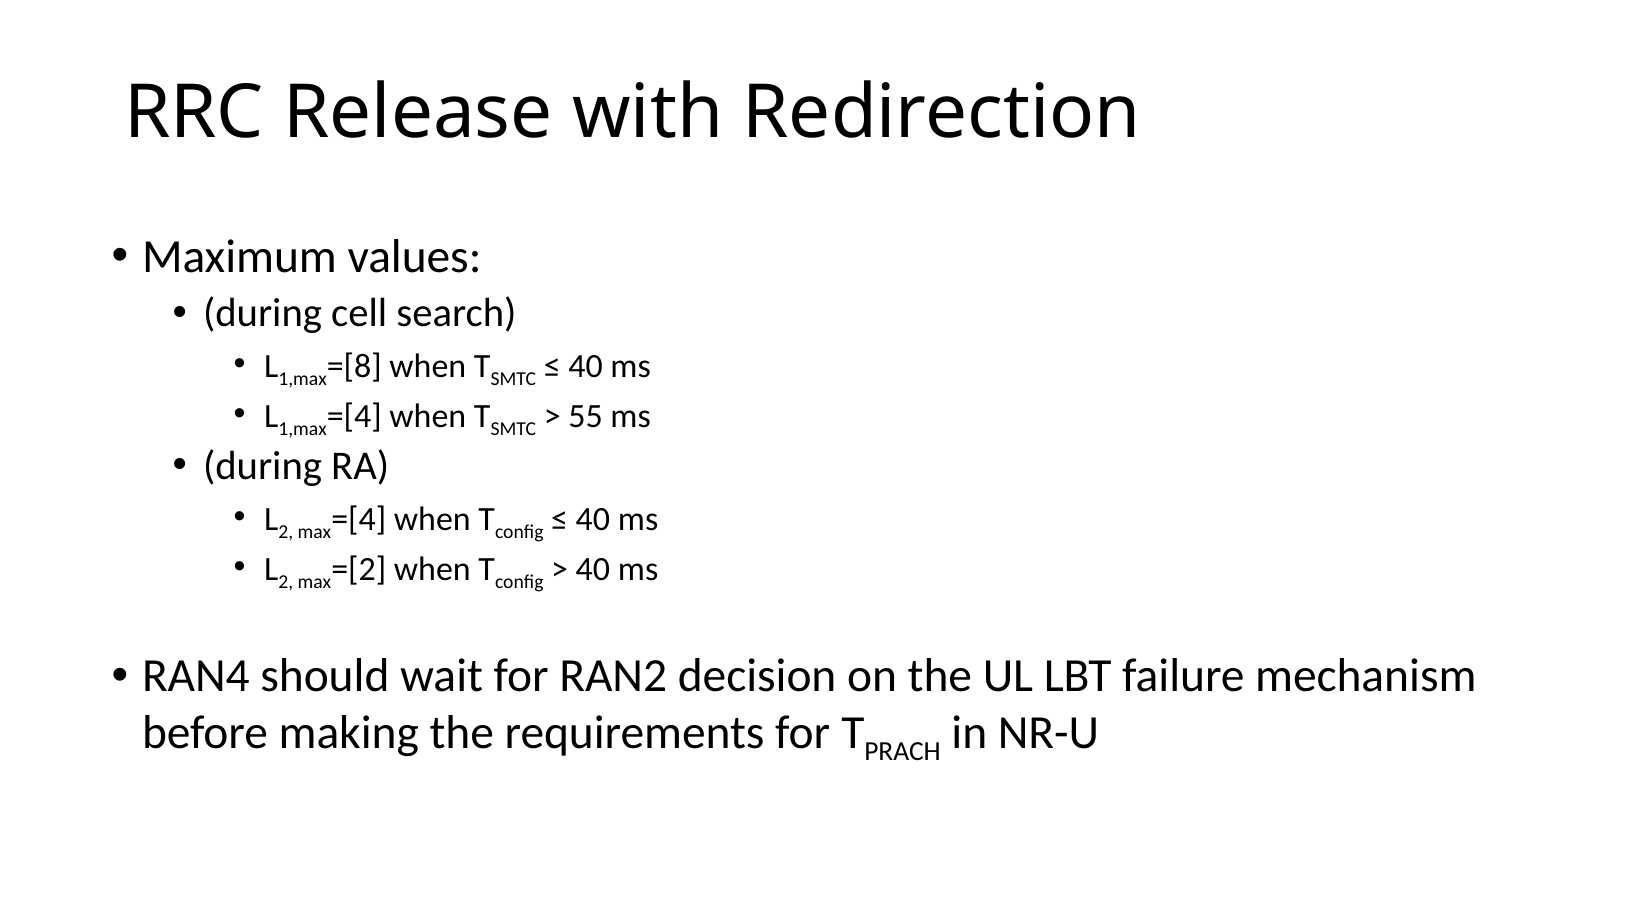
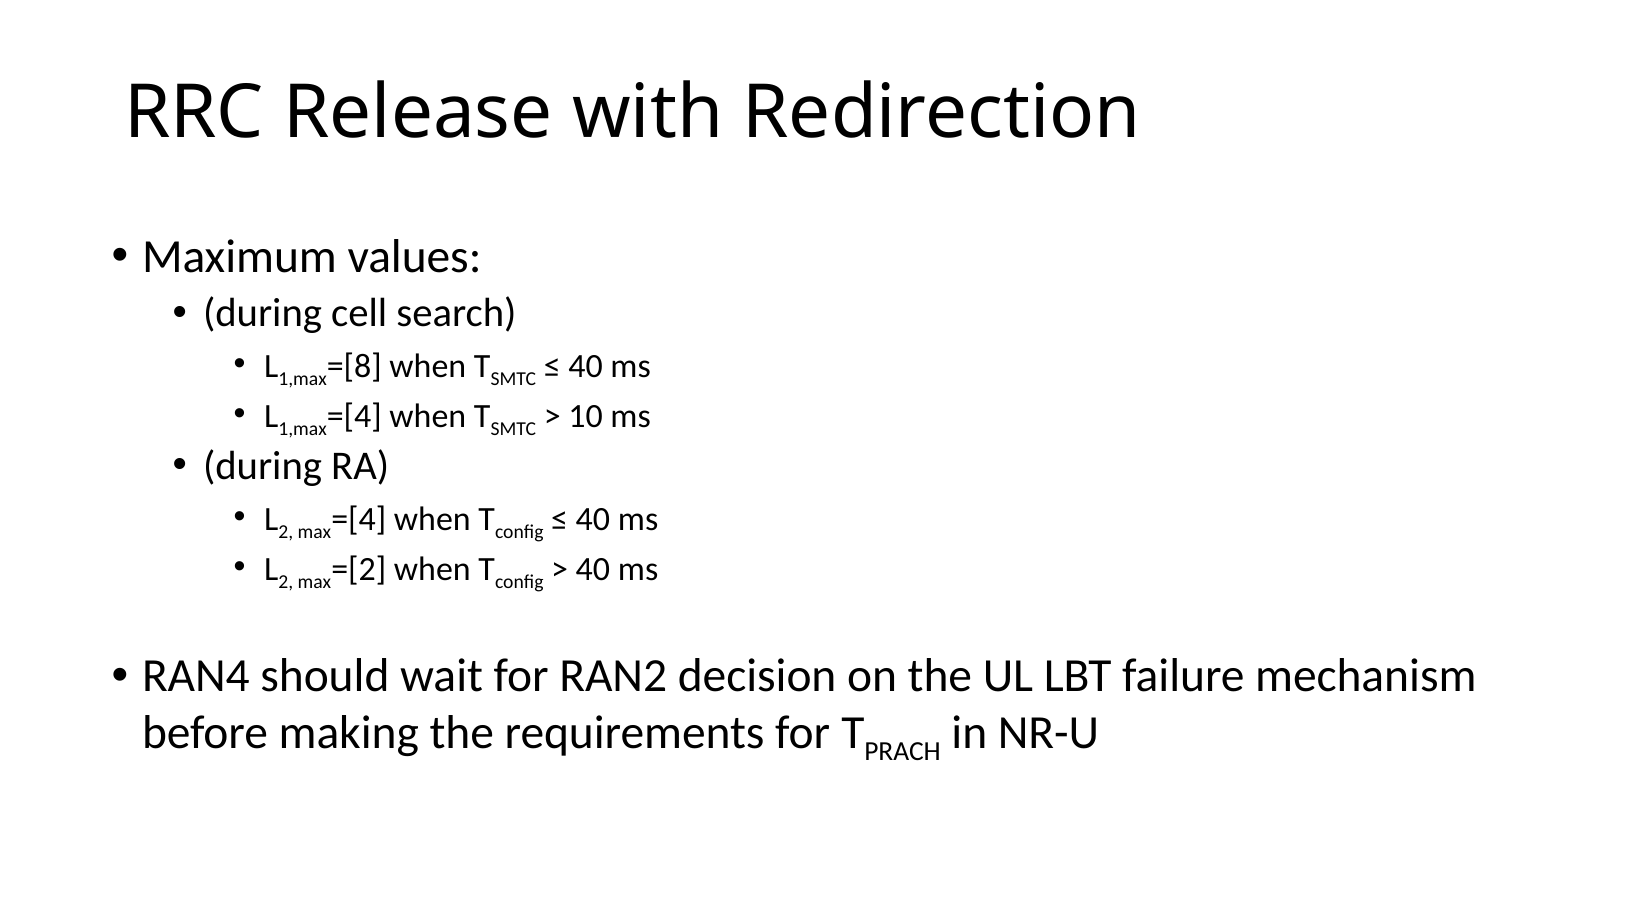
55: 55 -> 10 (586, 416)
